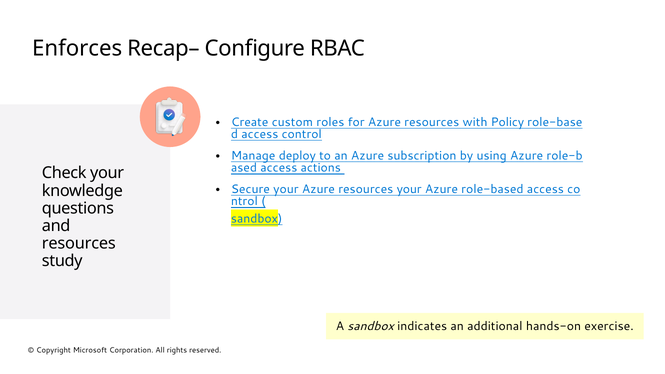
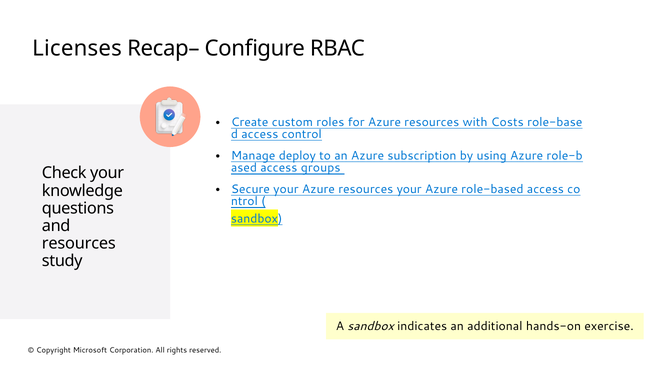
Enforces: Enforces -> Licenses (77, 49)
Policy: Policy -> Costs (507, 122)
actions: actions -> groups (321, 168)
